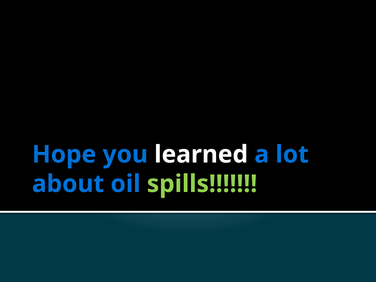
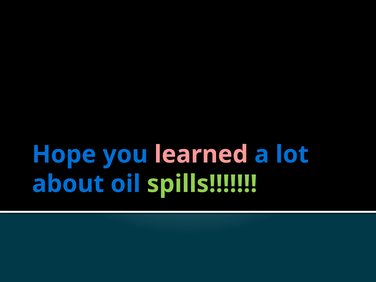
learned colour: white -> pink (201, 154)
